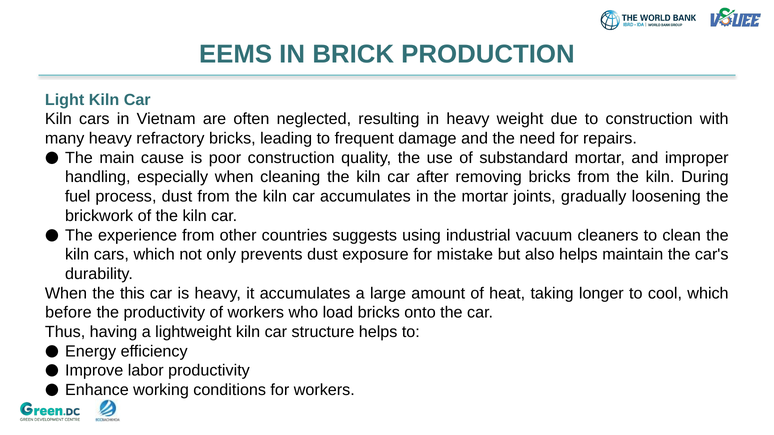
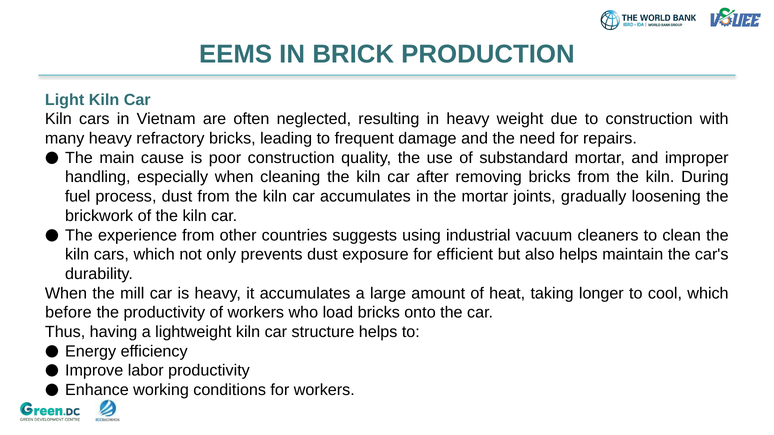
mistake: mistake -> efficient (465, 255)
this: this -> mill (132, 293)
